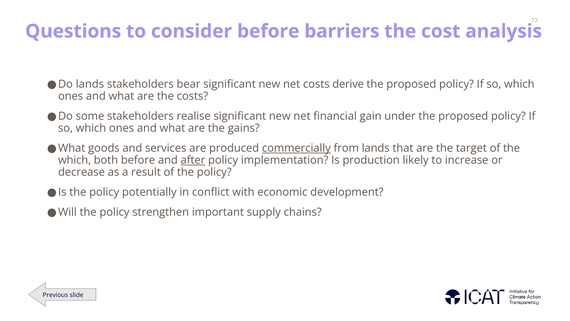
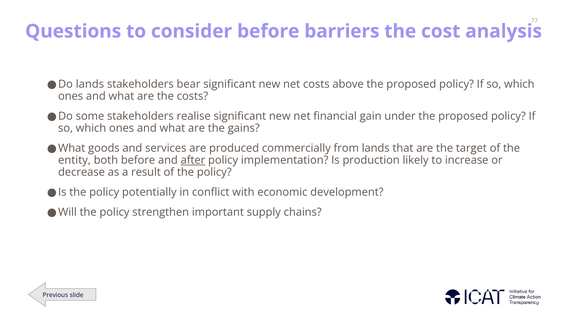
derive: derive -> above (348, 84)
commercially underline: present -> none (296, 148)
which: which -> entity (74, 160)
